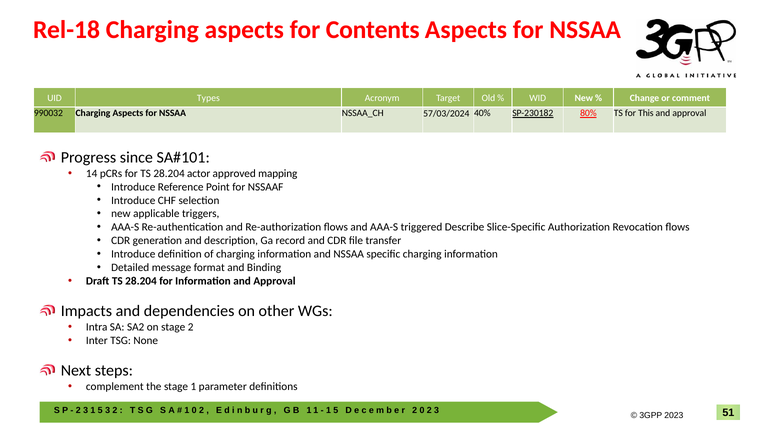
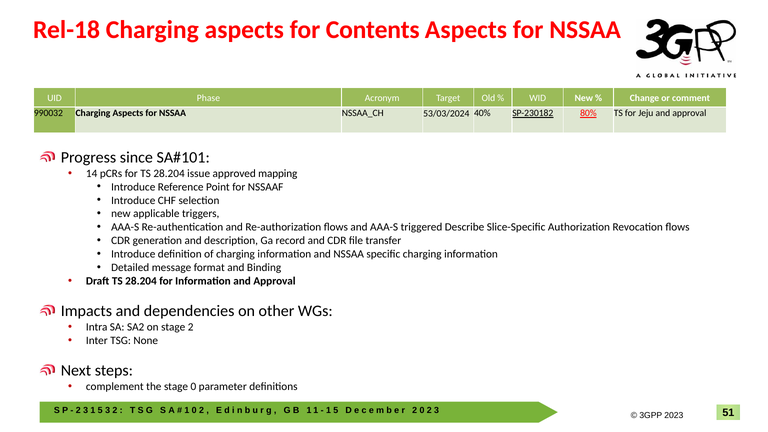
Types: Types -> Phase (208, 98)
57/03/2024: 57/03/2024 -> 53/03/2024 (446, 114)
This: This -> Jeju (646, 113)
actor: actor -> issue (199, 173)
stage 1: 1 -> 0 (193, 387)
